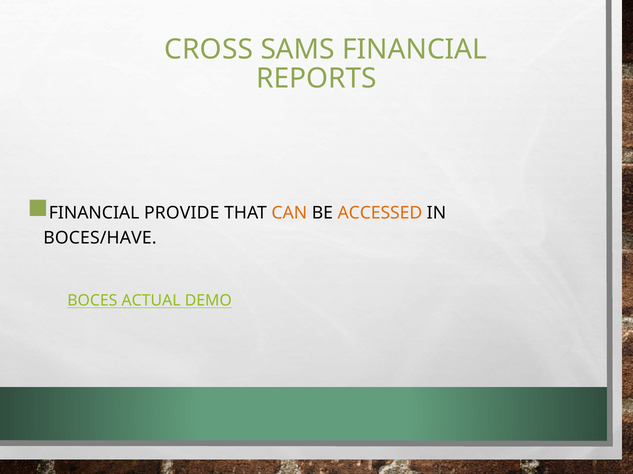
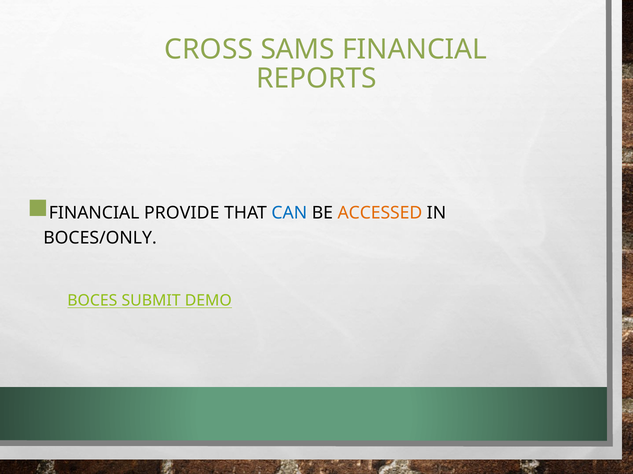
CAN colour: orange -> blue (289, 213)
BOCES/HAVE: BOCES/HAVE -> BOCES/ONLY (100, 238)
ACTUAL: ACTUAL -> SUBMIT (151, 301)
